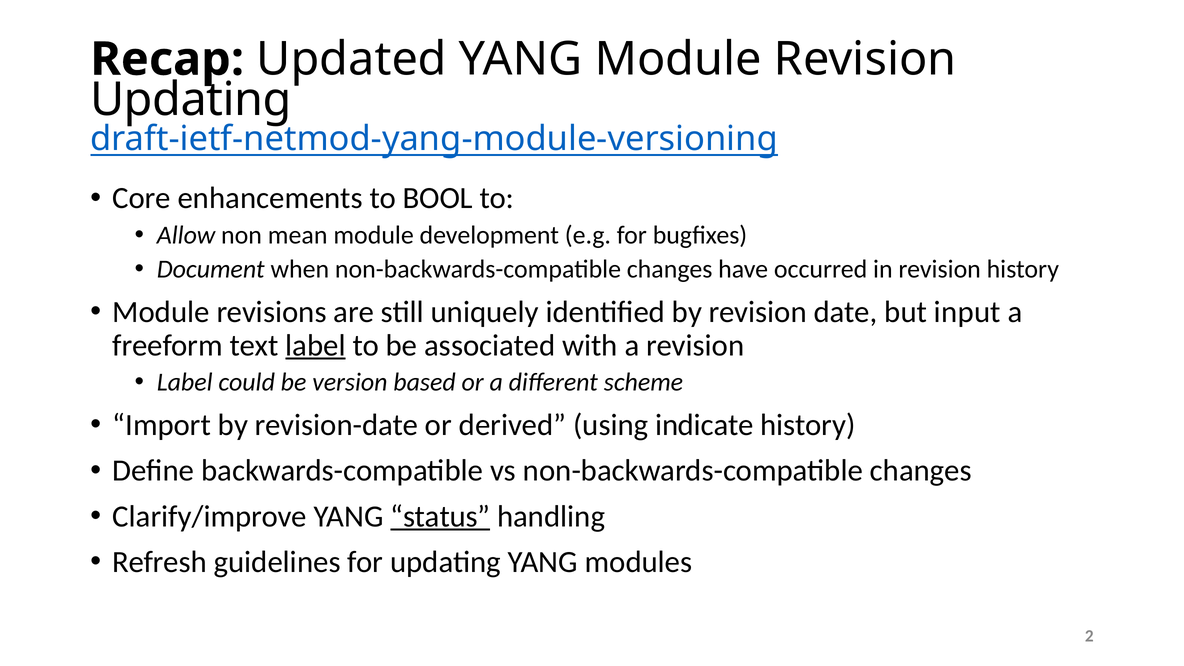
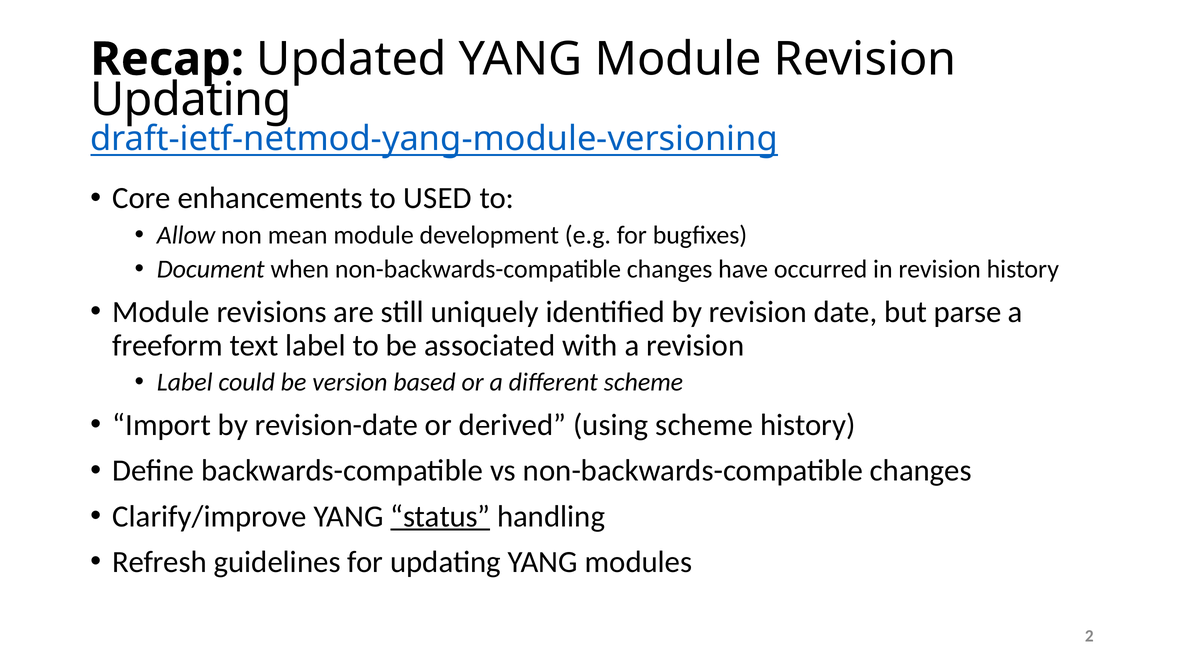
BOOL: BOOL -> USED (438, 198)
input: input -> parse (968, 312)
label underline: present -> none (316, 345)
using indicate: indicate -> scheme (704, 425)
